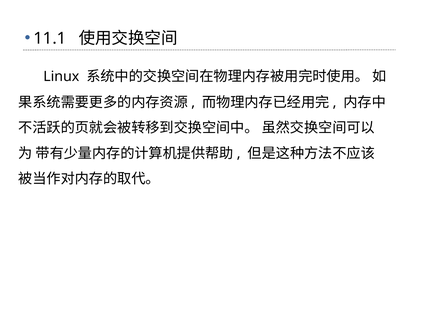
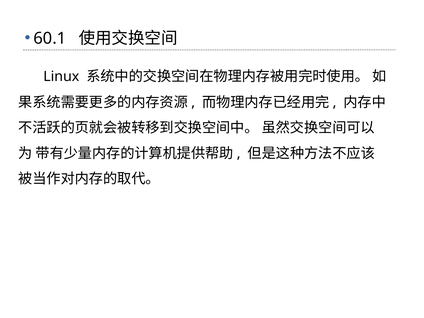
11.1: 11.1 -> 60.1 (50, 38)
